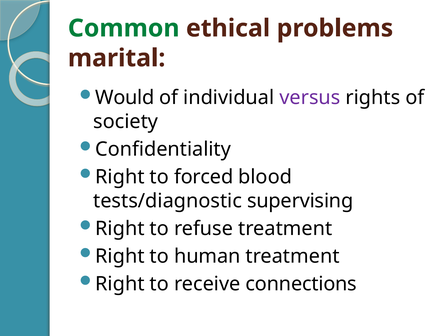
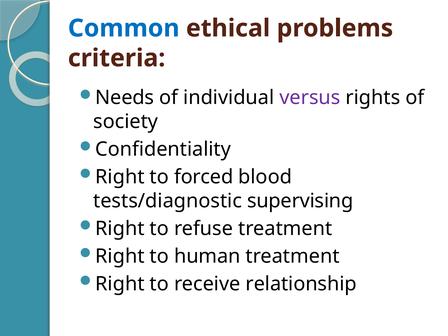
Common colour: green -> blue (124, 28)
marital: marital -> criteria (117, 58)
Would: Would -> Needs (125, 98)
connections: connections -> relationship (301, 284)
